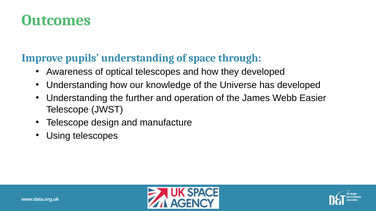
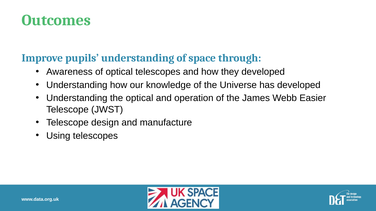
the further: further -> optical (140, 98)
